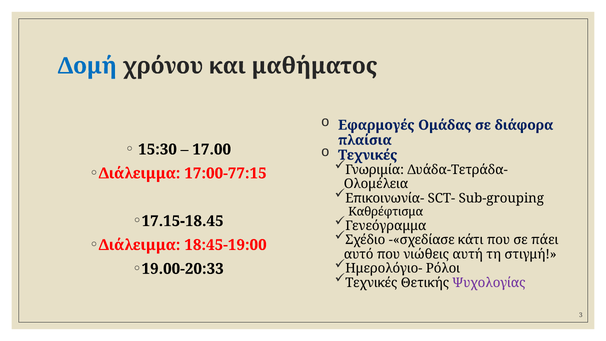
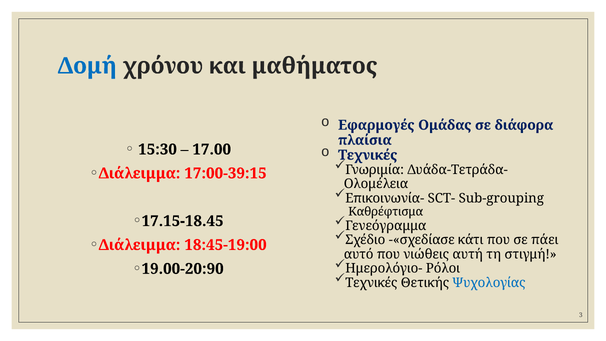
17:00-77:15: 17:00-77:15 -> 17:00-39:15 (225, 173)
19.00-20:33: 19.00-20:33 -> 19.00-20:90 (183, 269)
Ψυχολογίας colour: purple -> blue (489, 283)
